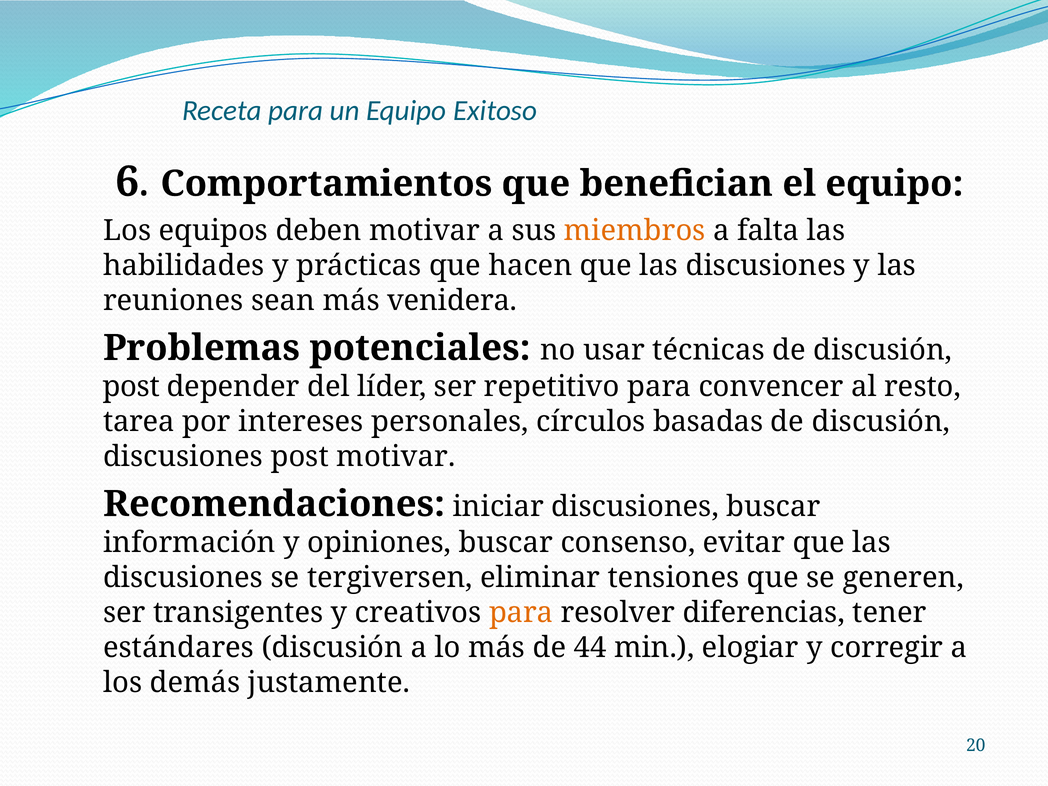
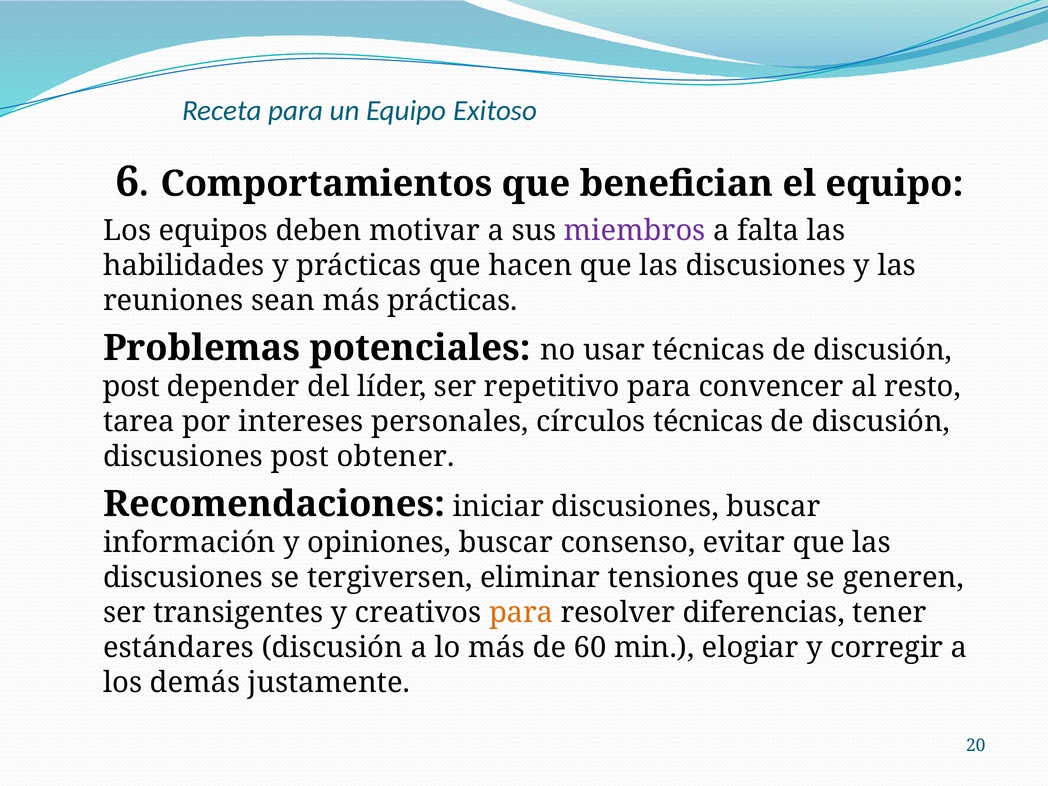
miembros colour: orange -> purple (635, 231)
más venidera: venidera -> prácticas (452, 301)
círculos basadas: basadas -> técnicas (708, 422)
post motivar: motivar -> obtener (396, 457)
44: 44 -> 60 (590, 648)
